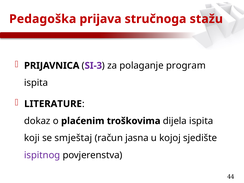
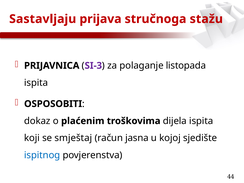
Pedagoška: Pedagoška -> Sastavljaju (43, 19)
program: program -> listopada (186, 66)
LITERATURE: LITERATURE -> OSPOSOBITI (53, 104)
ispitnog colour: purple -> blue (42, 155)
